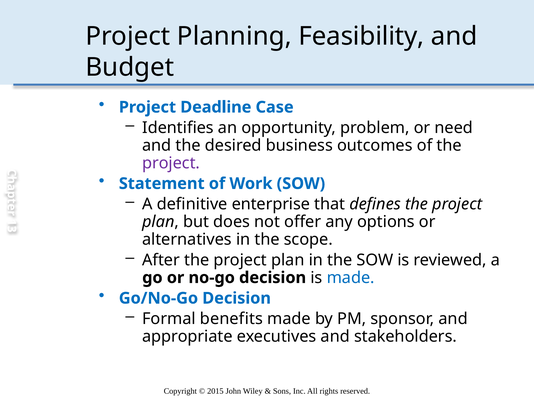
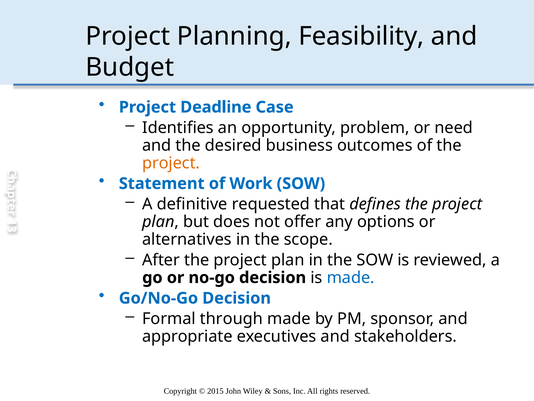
project colour: purple -> orange (171, 163)
enterprise: enterprise -> requested (271, 204)
benefits: benefits -> through (231, 318)
